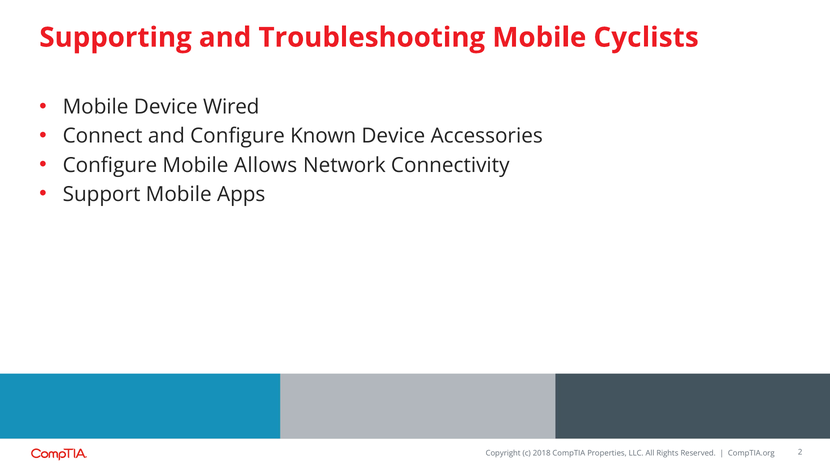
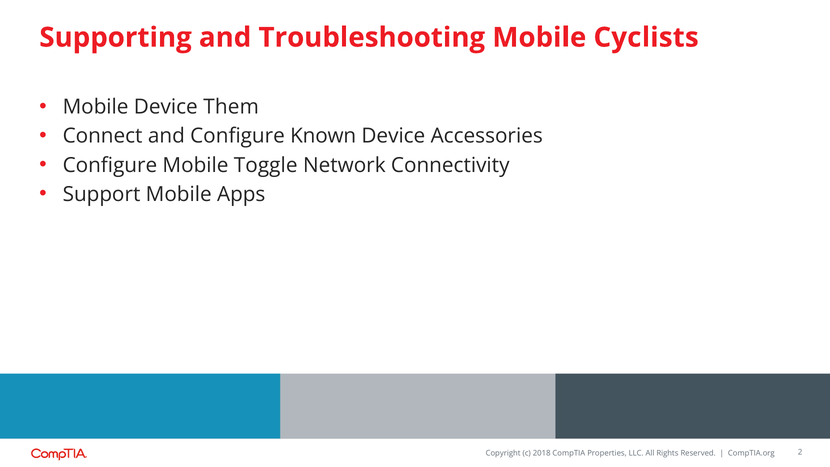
Wired: Wired -> Them (231, 107)
Allows: Allows -> Toggle (266, 165)
